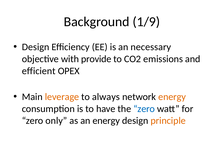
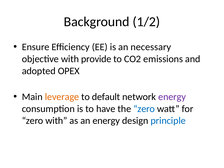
1/9: 1/9 -> 1/2 (146, 22)
Design: Design -> Ensure (36, 47)
efficient: efficient -> adopted (39, 71)
always: always -> default (106, 97)
energy colour: orange -> purple (172, 97)
zero only: only -> with (56, 121)
principle colour: orange -> blue (168, 121)
